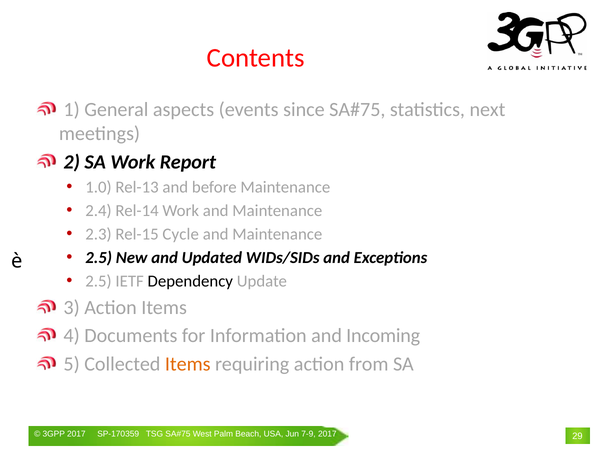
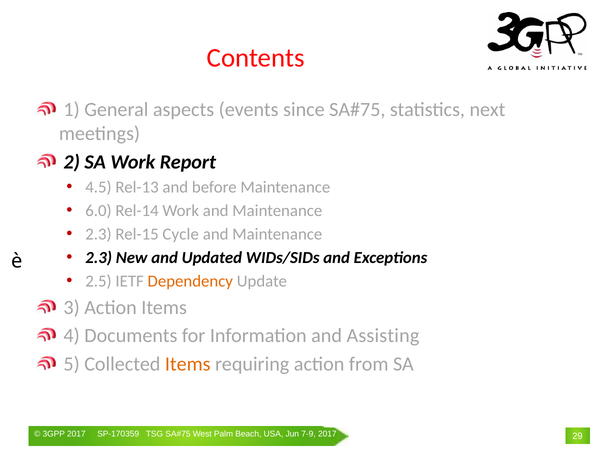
1.0: 1.0 -> 4.5 (98, 187)
2.4: 2.4 -> 6.0 (98, 211)
2.5: 2.5 -> 2.3 (99, 258)
Dependency colour: black -> orange (190, 281)
Incoming: Incoming -> Assisting (383, 336)
